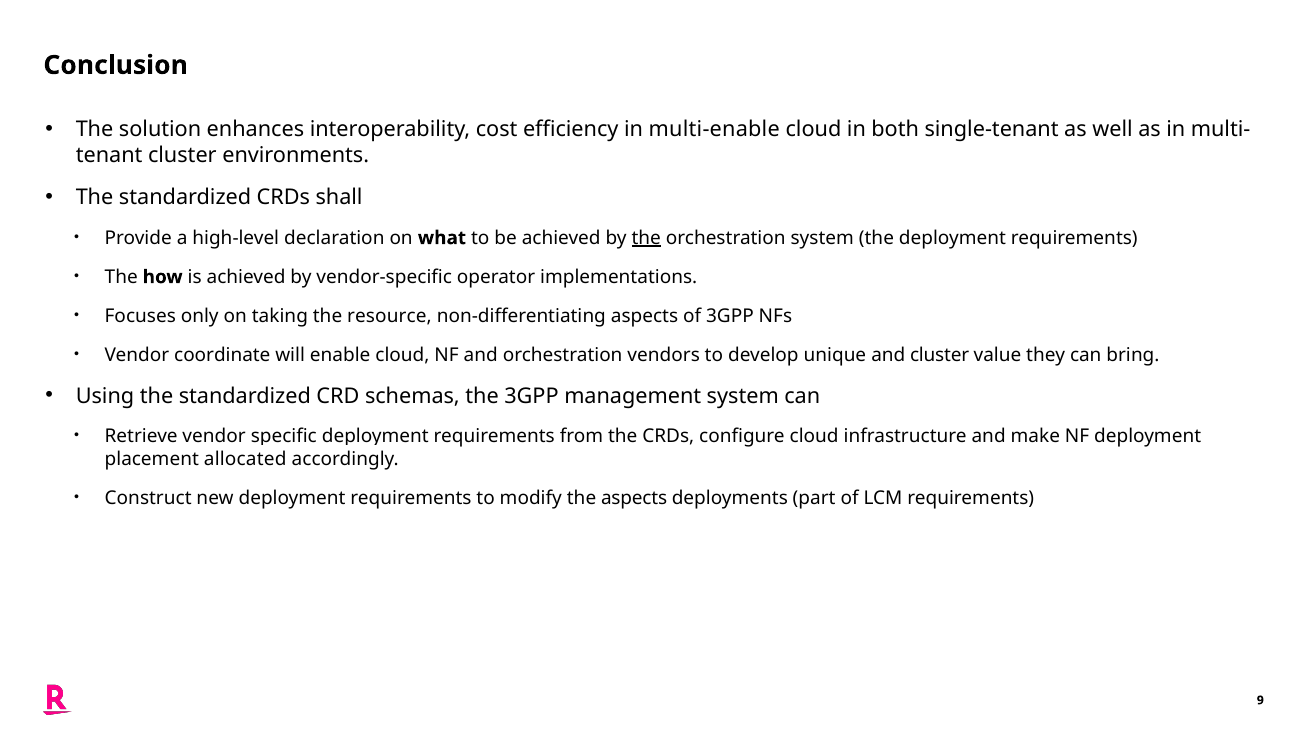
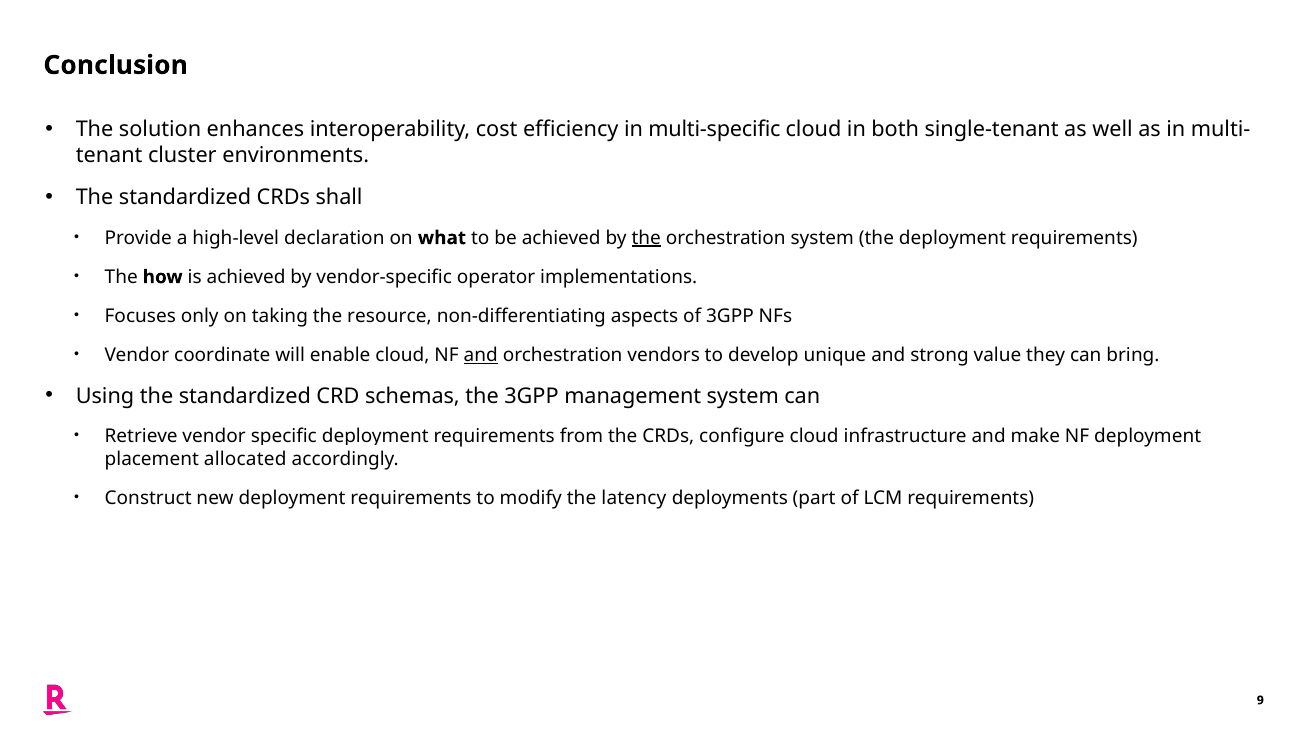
multi-enable: multi-enable -> multi-specific (714, 129)
and underline: none -> present (481, 355)
and cluster: cluster -> strong (940, 355)
the aspects: aspects -> latency (634, 498)
